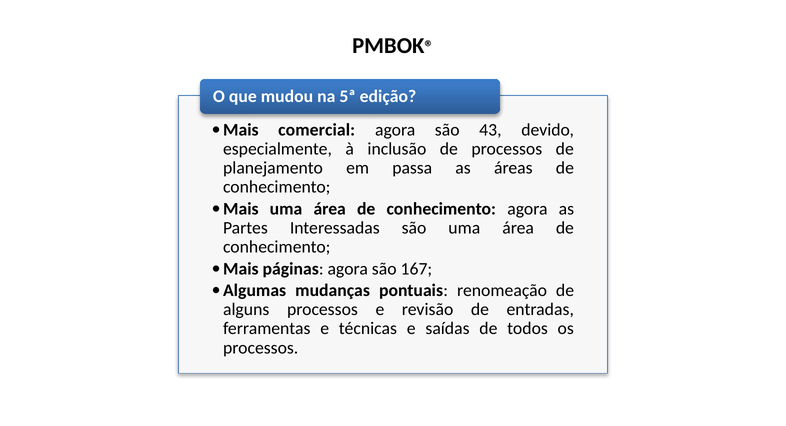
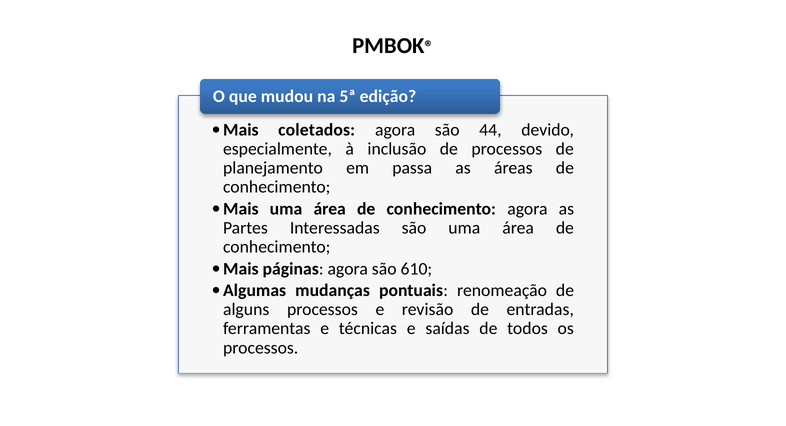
comercial: comercial -> coletados (317, 130)
43: 43 -> 44 (490, 130)
167: 167 -> 610 (416, 269)
